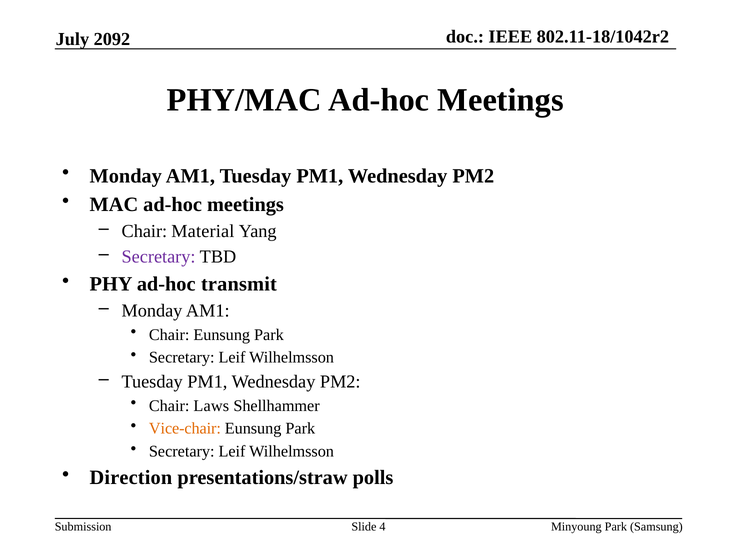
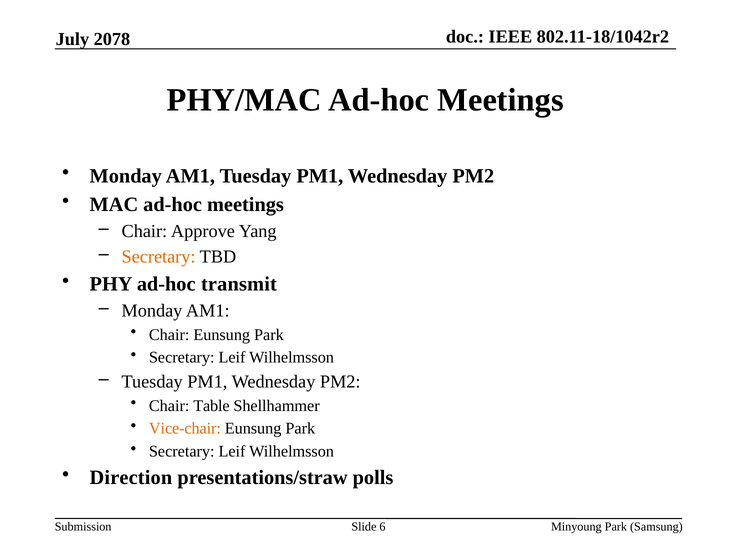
2092: 2092 -> 2078 (112, 39)
Material: Material -> Approve (203, 231)
Secretary colour: purple -> orange (159, 256)
Laws: Laws -> Table (211, 405)
4: 4 -> 6 (383, 526)
